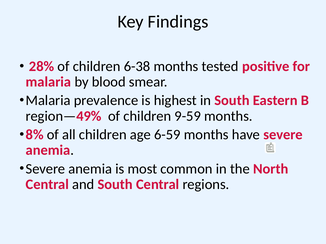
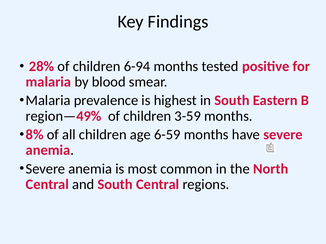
6-38: 6-38 -> 6-94 (137, 66)
9-59: 9-59 -> 3-59 (188, 116)
